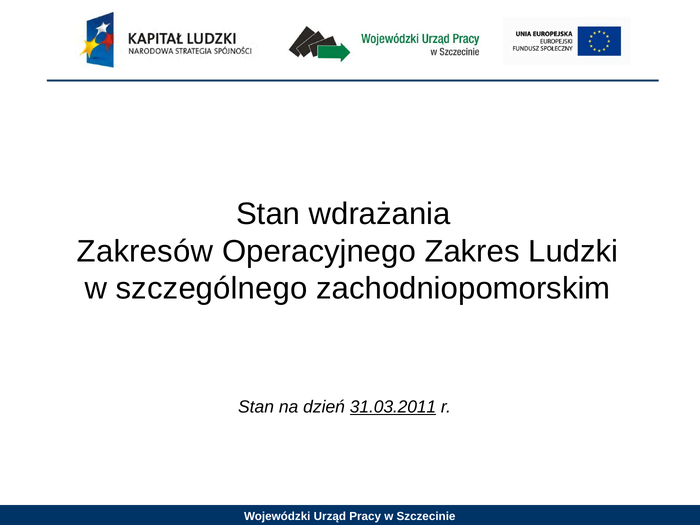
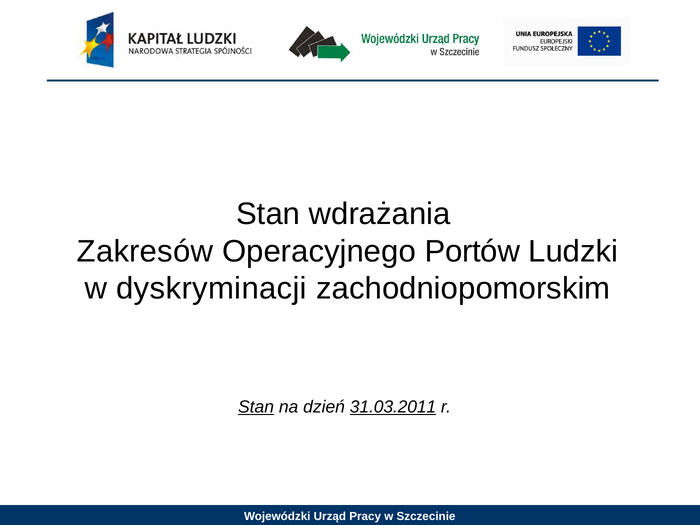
Zakres: Zakres -> Portów (472, 251)
szczególnego: szczególnego -> dyskryminacji (212, 289)
Stan underline: none -> present (256, 407)
